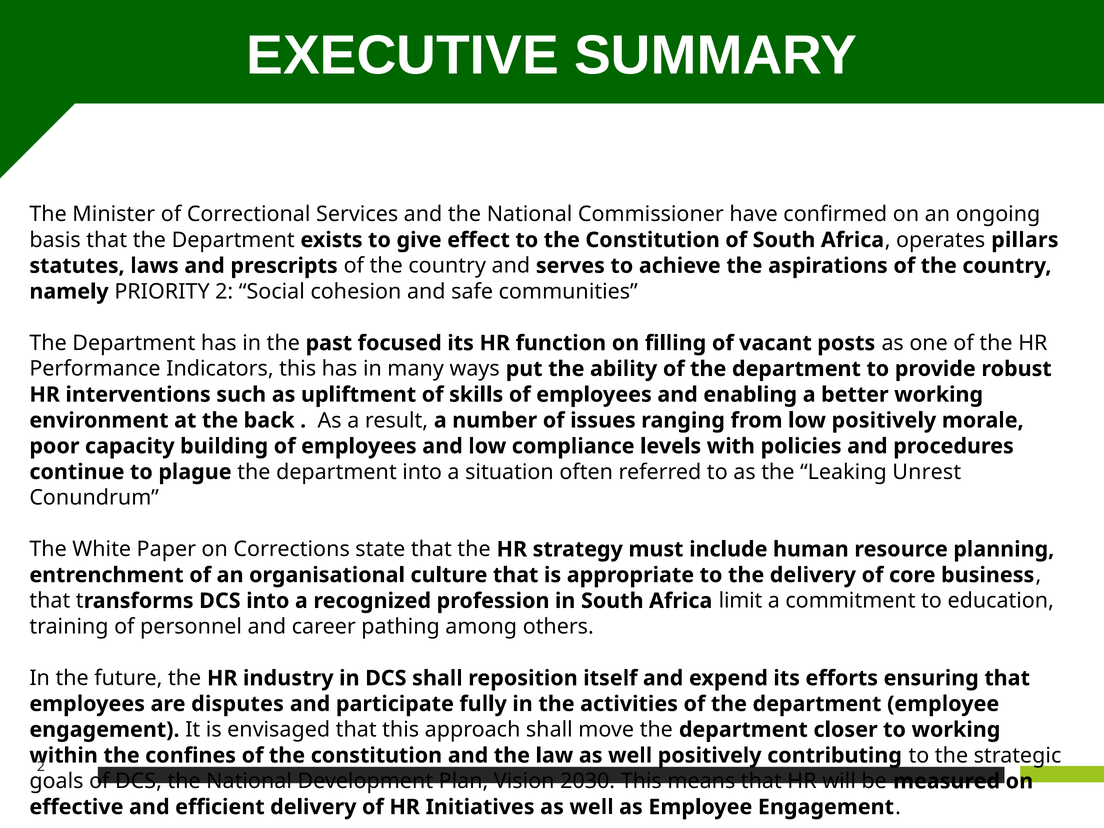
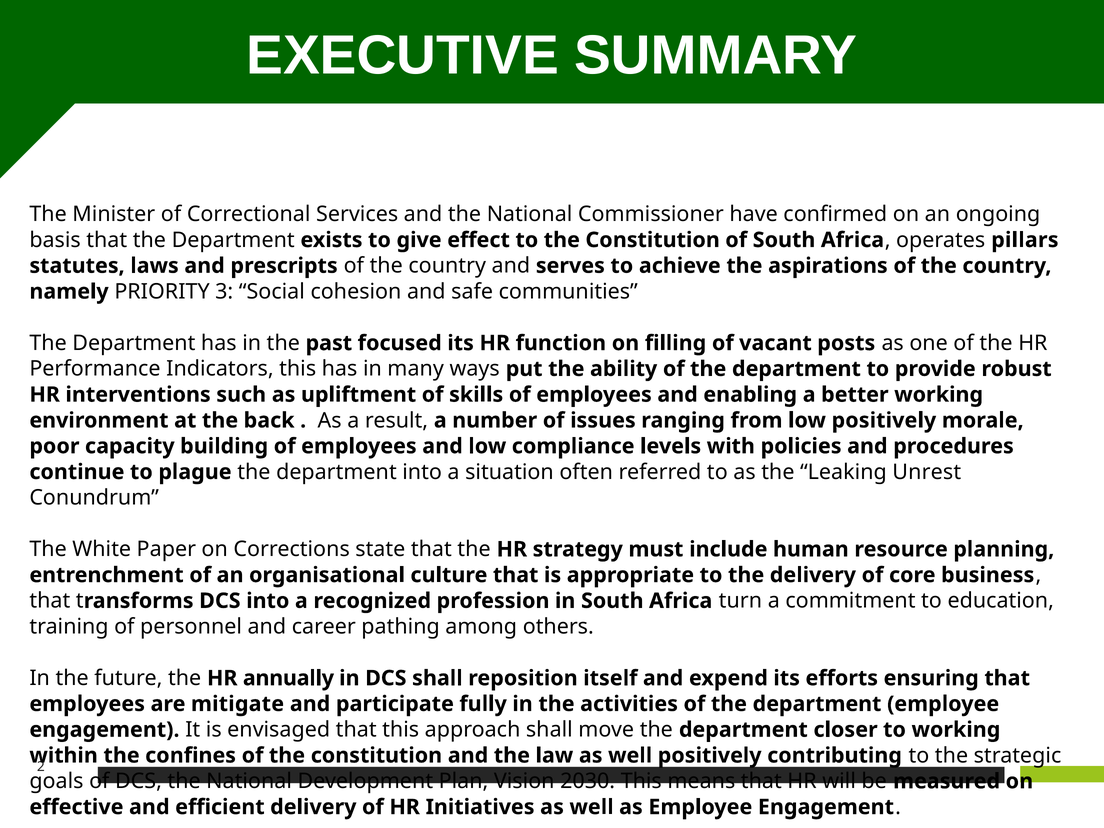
PRIORITY 2: 2 -> 3 (224, 292)
limit: limit -> turn (740, 601)
industry: industry -> annually (288, 678)
disputes: disputes -> mitigate (238, 704)
